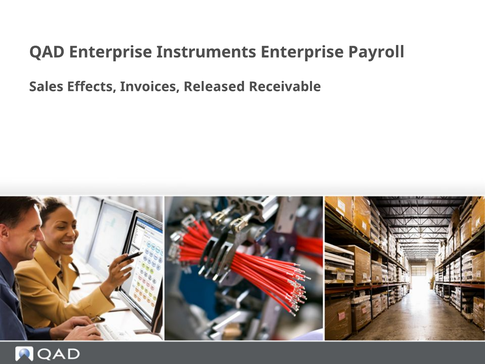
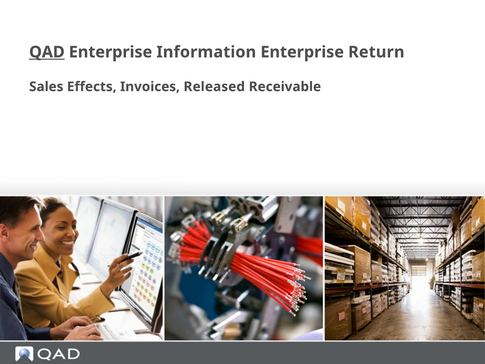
QAD underline: none -> present (47, 52)
Instruments: Instruments -> Information (206, 52)
Payroll: Payroll -> Return (376, 52)
